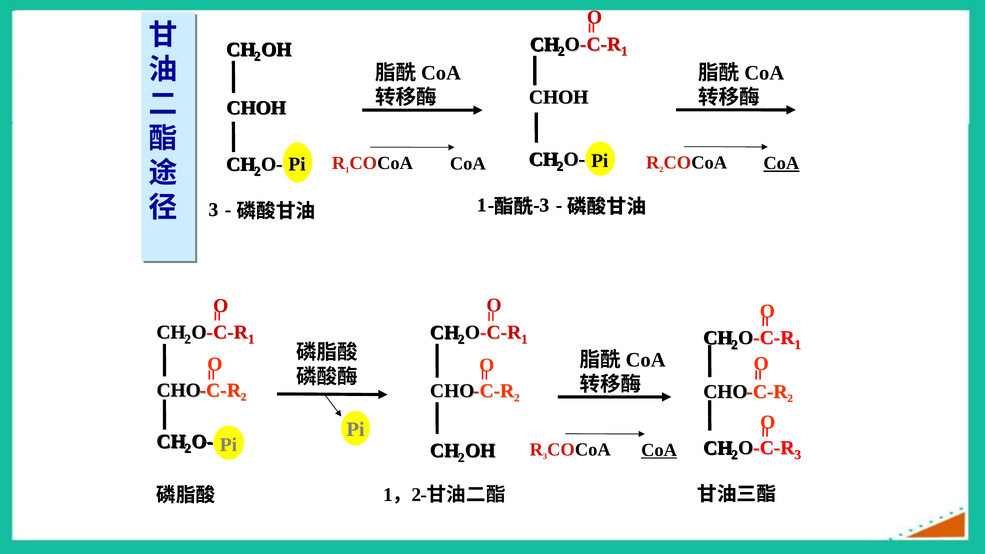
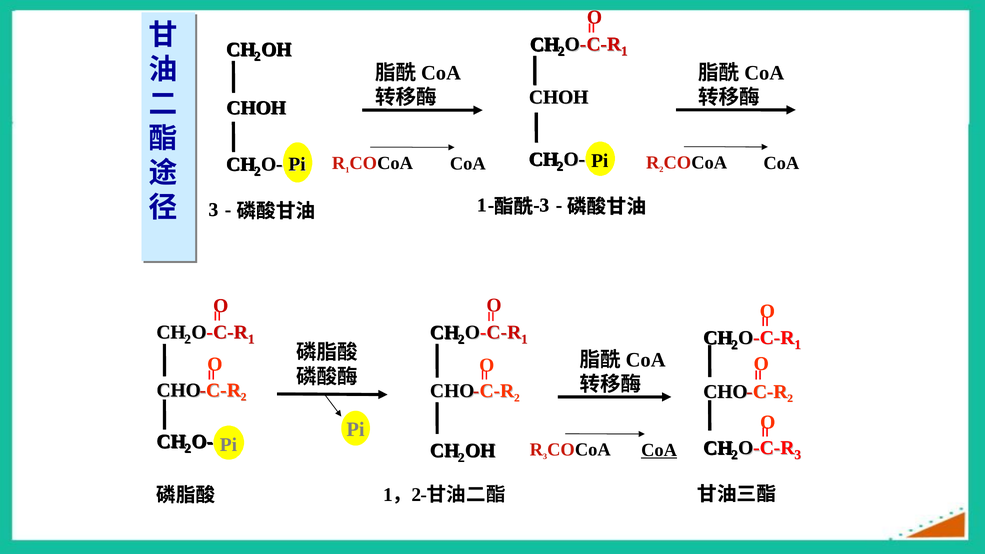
CoA underline: present -> none (781, 163)
